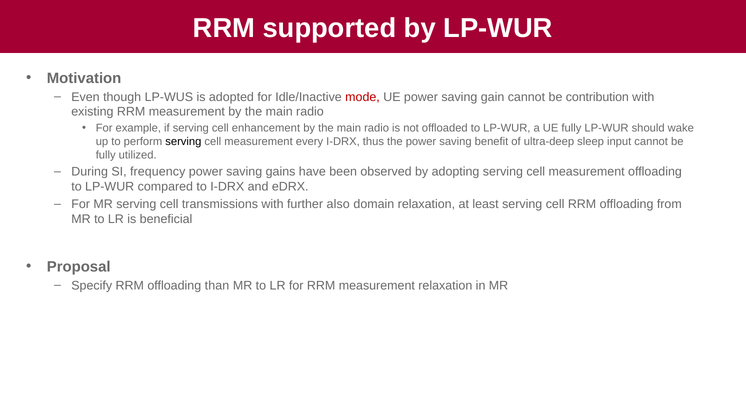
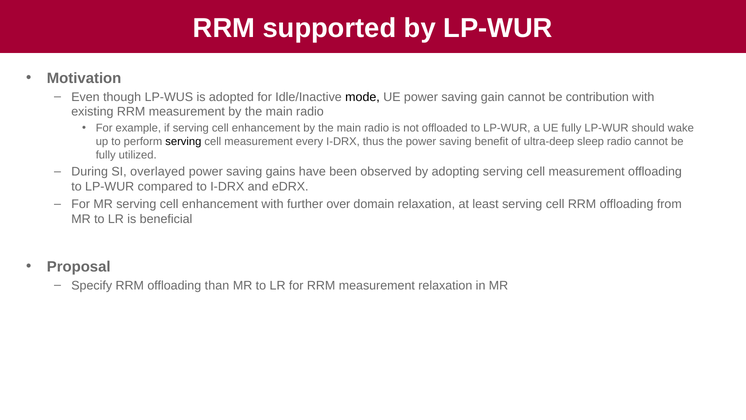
mode colour: red -> black (363, 97)
sleep input: input -> radio (619, 142)
frequency: frequency -> overlayed (158, 172)
MR serving cell transmissions: transmissions -> enhancement (220, 204)
also: also -> over (338, 204)
